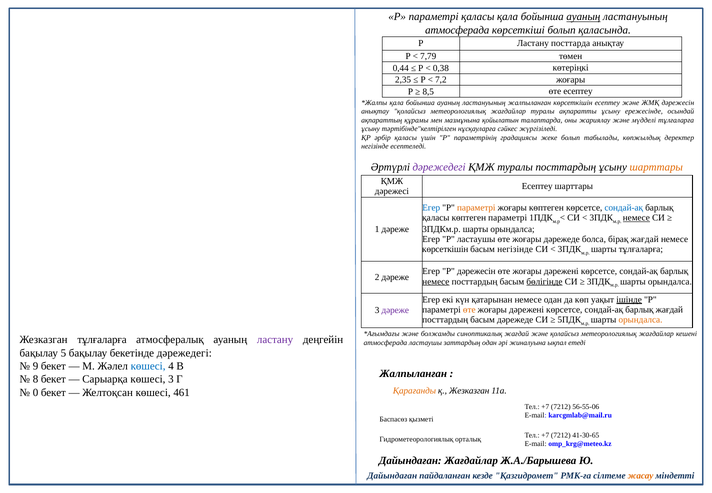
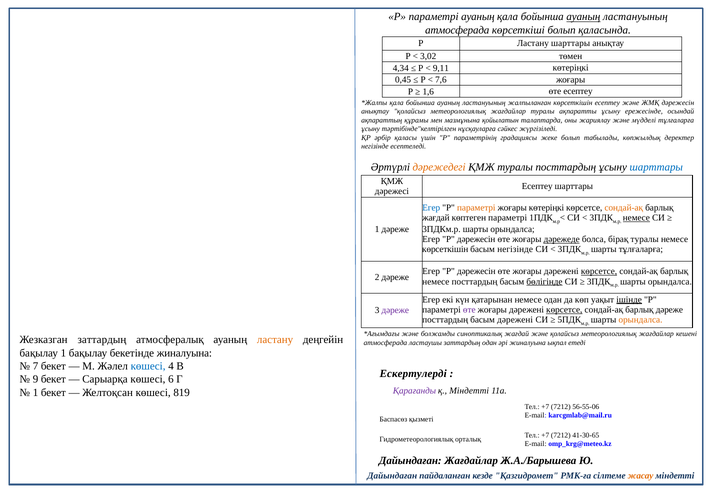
параметрі қаласы: қаласы -> ауаның (478, 17)
Ластану посттарда: посттарда -> шарттары (571, 43)
7,79: 7,79 -> 3,02 (428, 56)
0,44: 0,44 -> 4,34 (401, 68)
0,38: 0,38 -> 9,11 (441, 68)
2,35: 2,35 -> 0,45 (403, 80)
7,2: 7,2 -> 7,6 (441, 80)
8,5: 8,5 -> 1,6 (428, 92)
дәрежедегі colour: purple -> orange (439, 167)
шарттары colour: orange -> blue (656, 167)
жоғары көптеген: көптеген -> көтеріңкі (546, 208)
сондай-ақ colour: blue -> orange (624, 208)
қаласы: қаласы -> жағдай (436, 218)
P ластаушы: ластаушы -> дәрежесін (476, 239)
дәрежеде underline: none -> present (562, 239)
бірақ жағдай: жағдай -> туралы (645, 239)
көрсетсе underline: none -> present (599, 271)
немесе underline: present -> none (436, 281)
өте colour: orange -> purple (469, 310)
көрсетсе underline: none -> present (564, 310)
барлық жағдай: жағдай -> дәреже (669, 310)
басым дәрежеде: дәрежеде -> дәрежені (515, 320)
Жезказган тұлғаларға: тұлғаларға -> заттардың (102, 340)
ластану colour: purple -> orange (275, 340)
бақылау 5: 5 -> 1 (63, 353)
бекетінде дәрежедегі: дәрежедегі -> жиналуына (184, 353)
9: 9 -> 7 (35, 366)
Жалпыланған: Жалпыланған -> Ескертулерді (413, 373)
8: 8 -> 9 (35, 379)
көшесі 3: 3 -> 6 (171, 379)
Қарағанды colour: orange -> purple (414, 391)
қ Жезказган: Жезказган -> Міндетті (469, 391)
0: 0 -> 1 (35, 392)
461: 461 -> 819 (182, 392)
